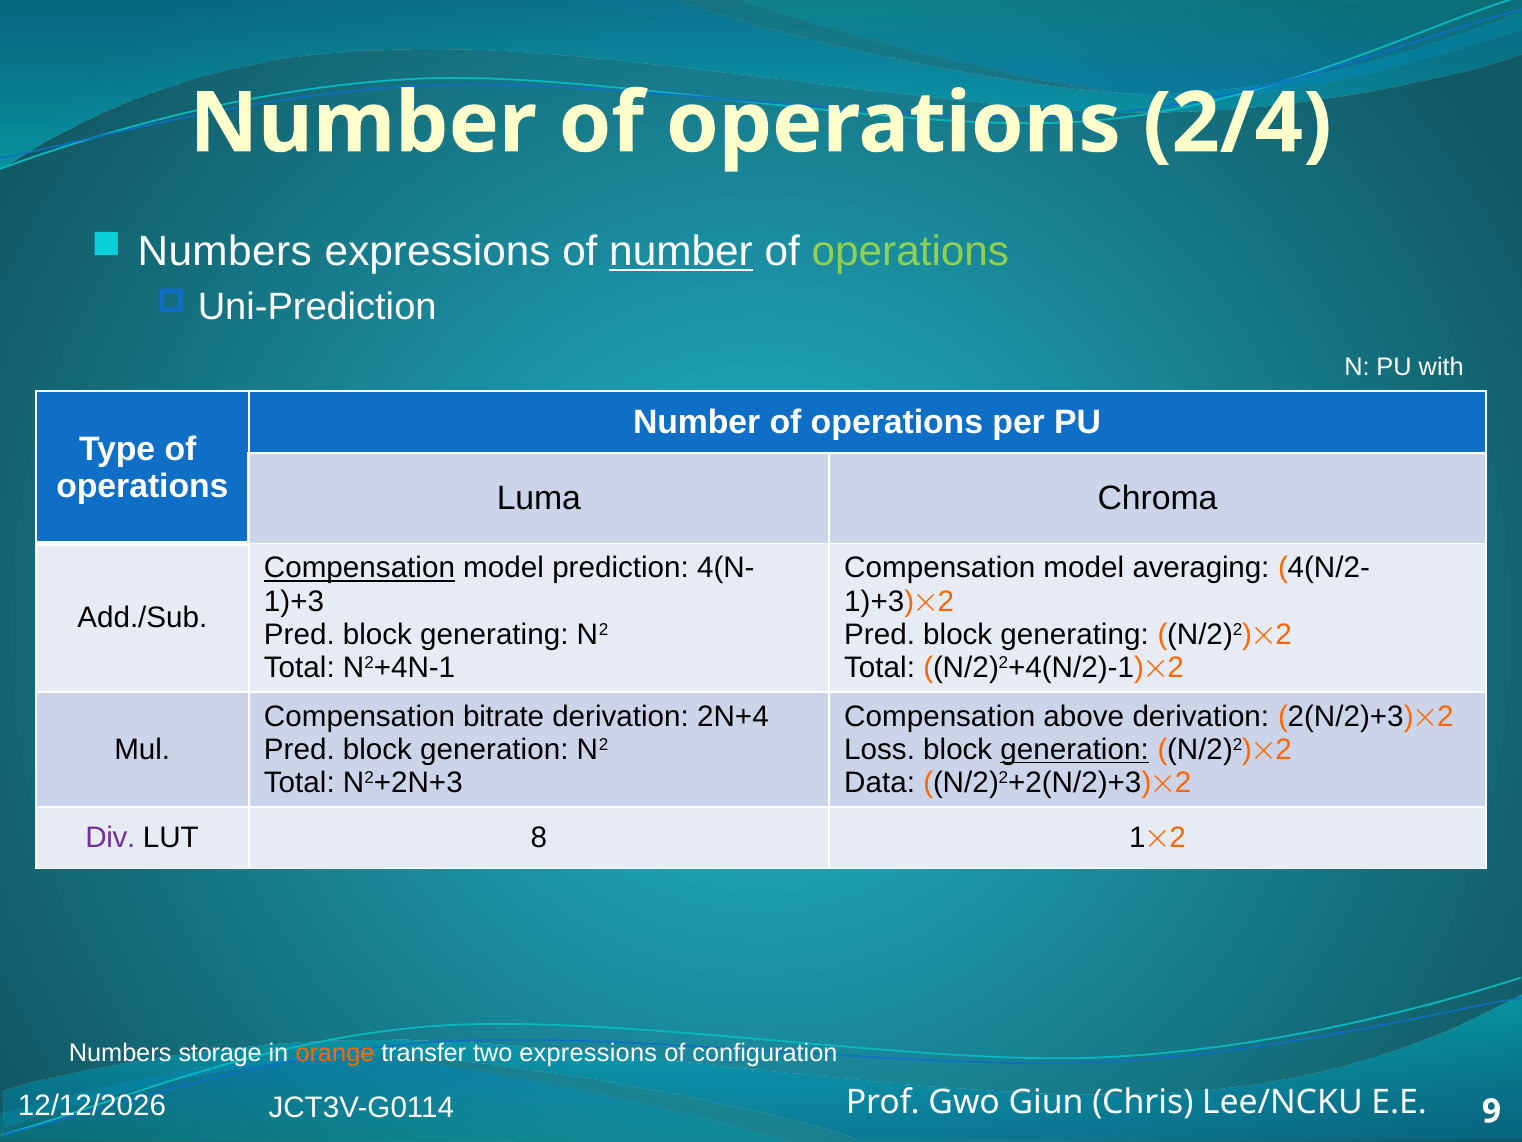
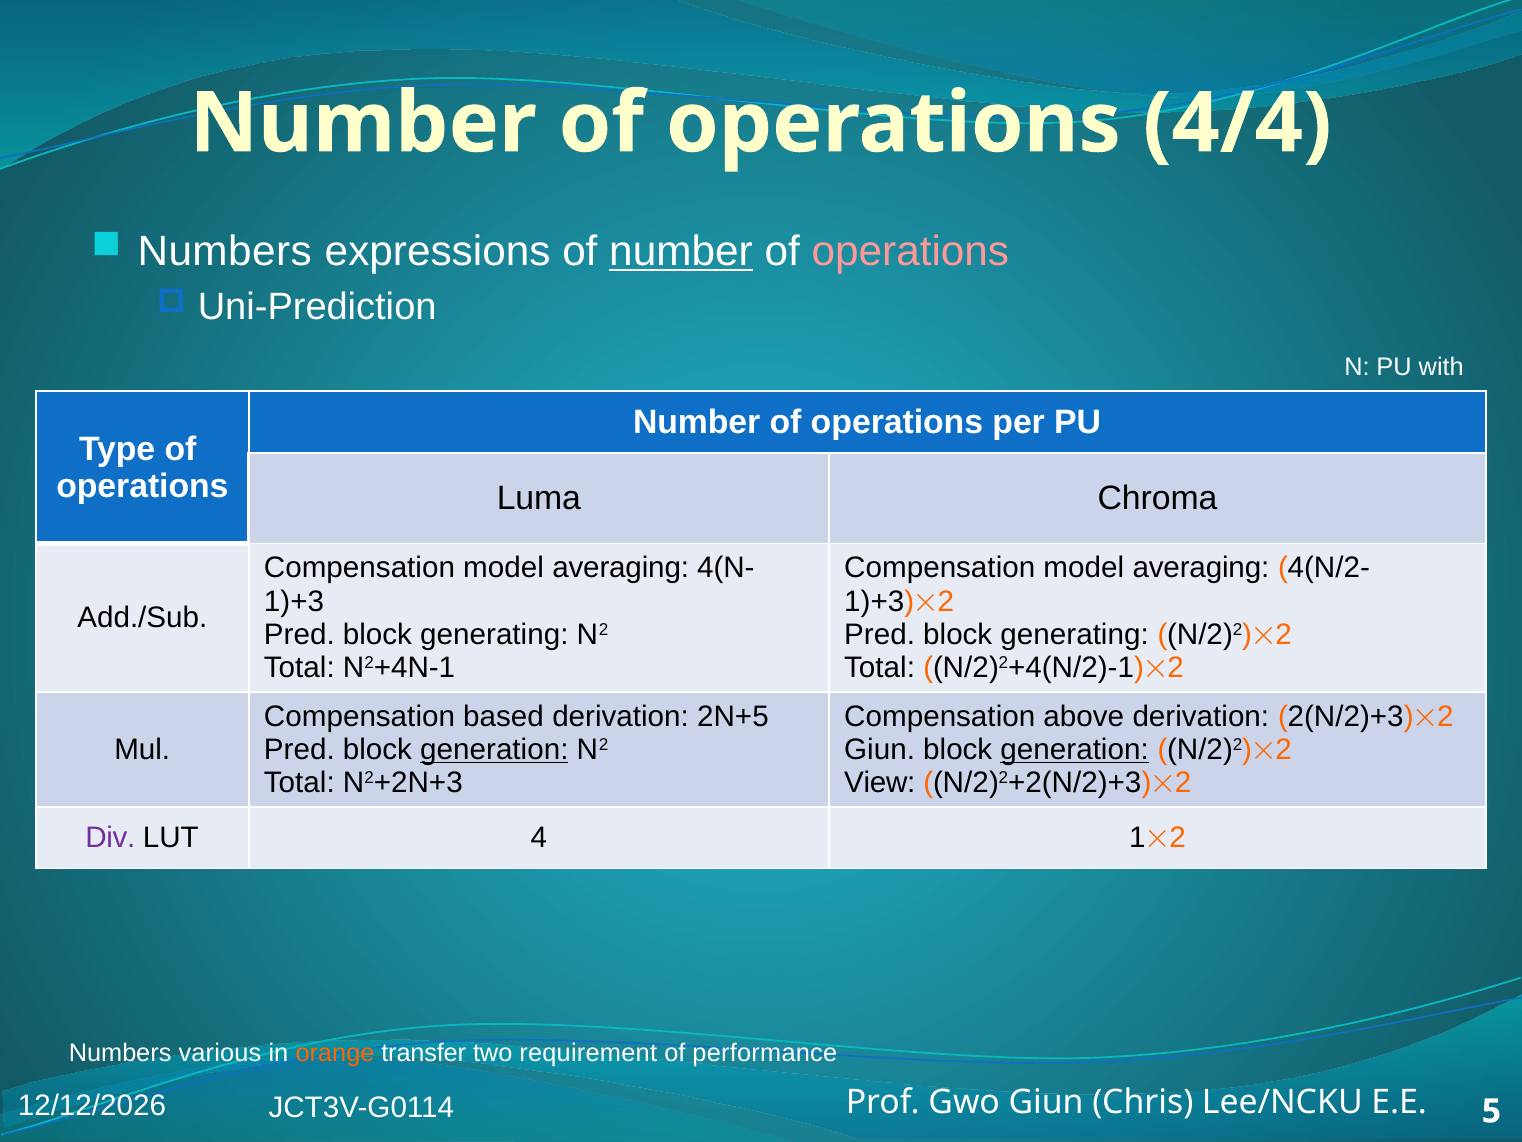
2/4: 2/4 -> 4/4 (1237, 123)
operations colour: light green -> pink (910, 252)
Compensation underline: present -> none (359, 568)
prediction: prediction -> averaging (621, 568)
bitrate: bitrate -> based (503, 716)
2N+4: 2N+4 -> 2N+5 (733, 716)
generation underline: none -> present (494, 749)
Loss: Loss -> Giun (880, 749)
Data: Data -> View (880, 783)
8: 8 -> 4 (539, 838)
storage: storage -> various (220, 1052)
two expressions: expressions -> requirement (588, 1052)
configuration: configuration -> performance (765, 1052)
9: 9 -> 5 (1491, 1111)
